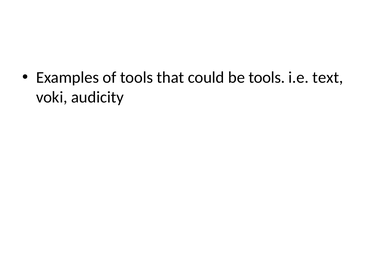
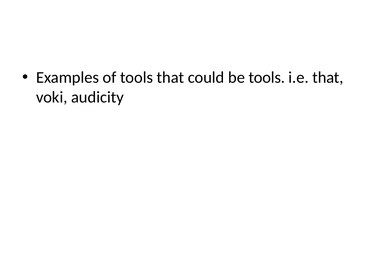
i.e text: text -> that (328, 78)
